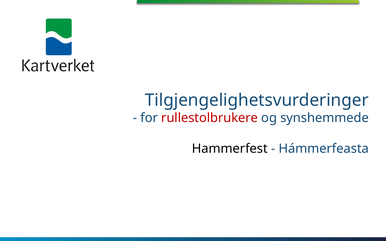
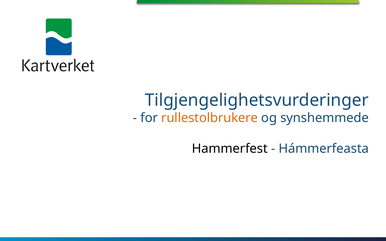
rullestolbrukere colour: red -> orange (210, 118)
